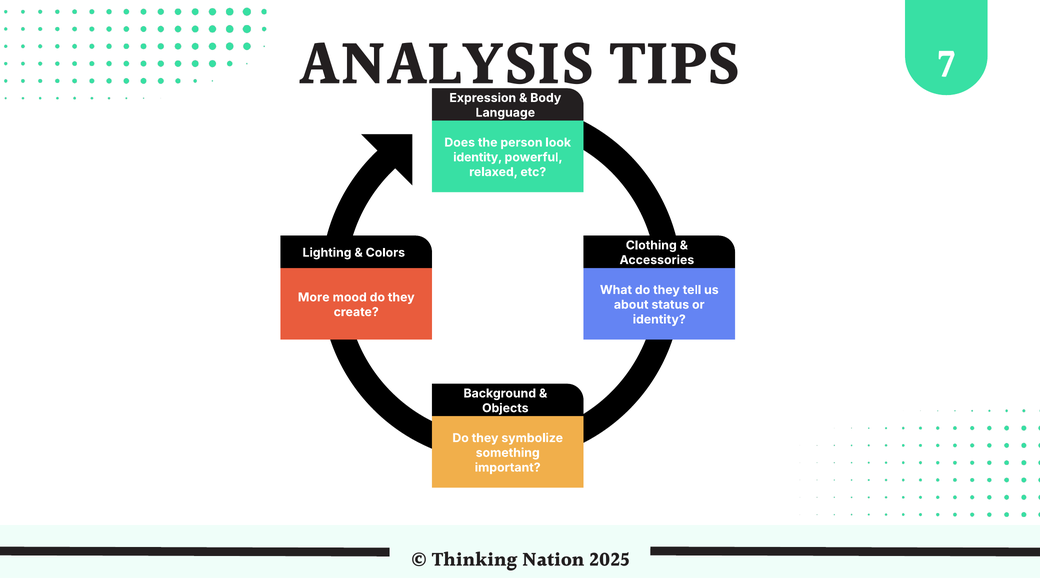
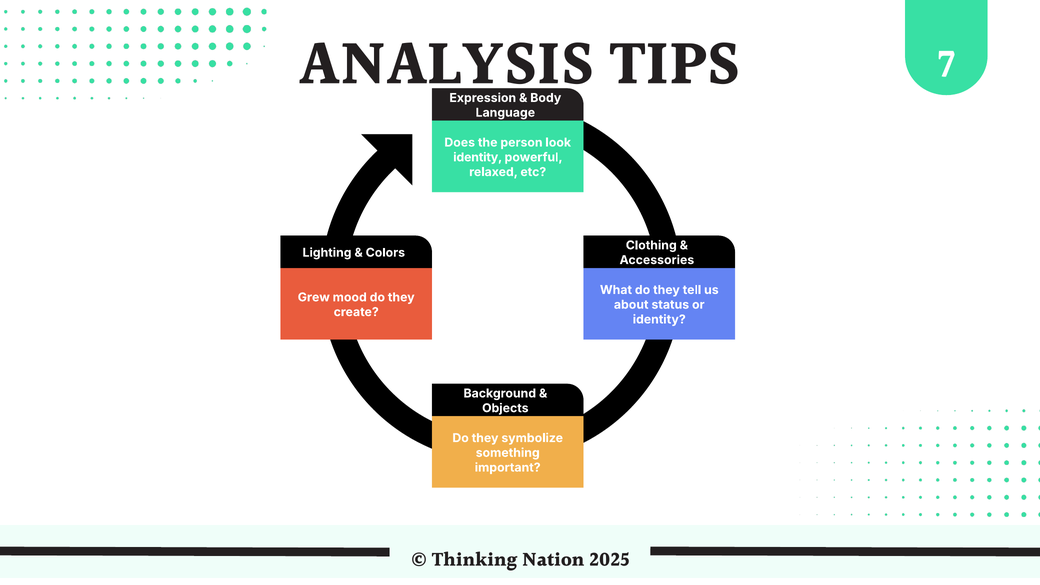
More: More -> Grew (314, 297)
